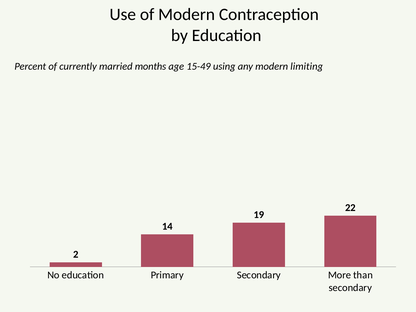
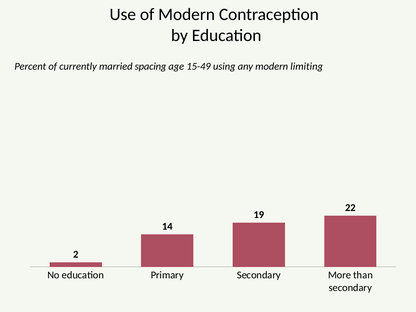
months: months -> spacing (151, 66)
